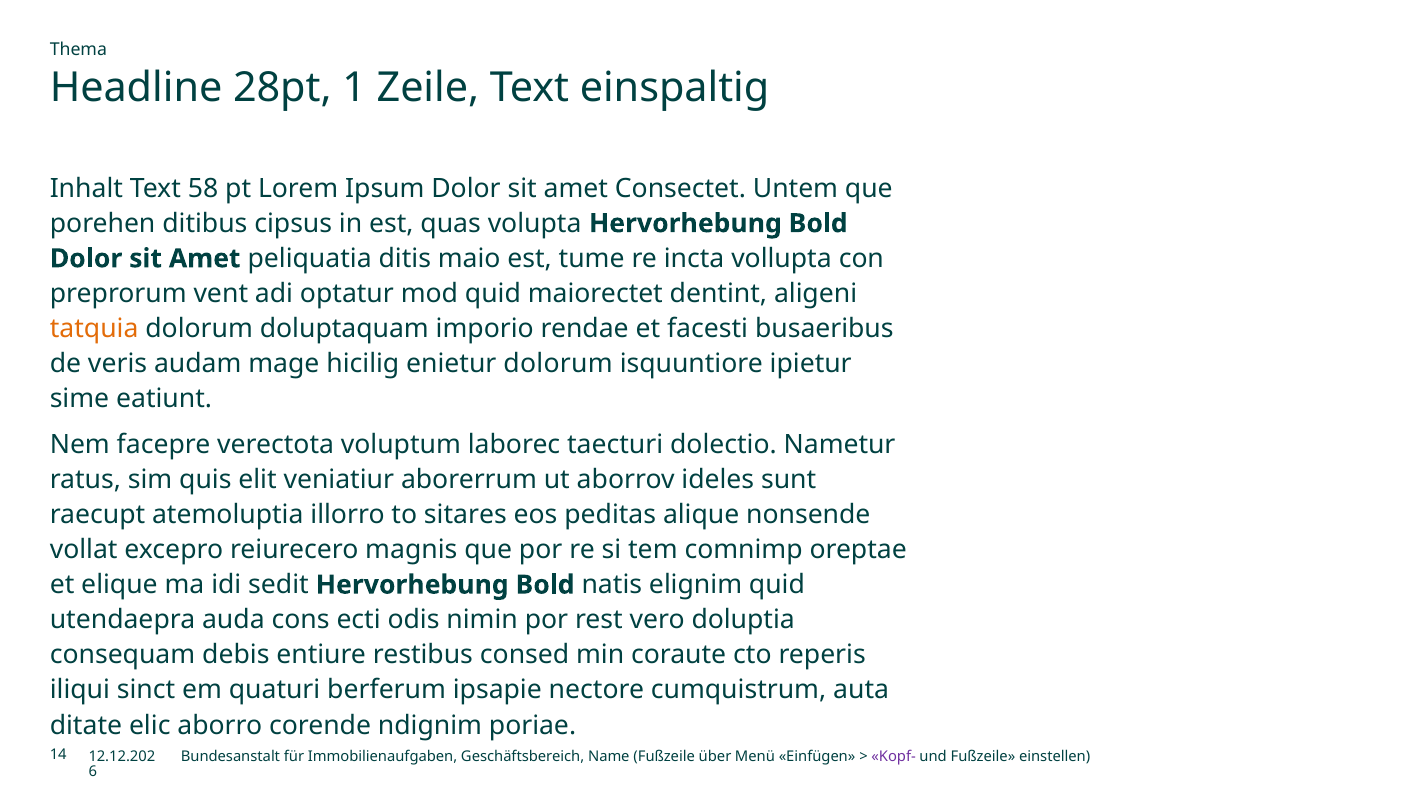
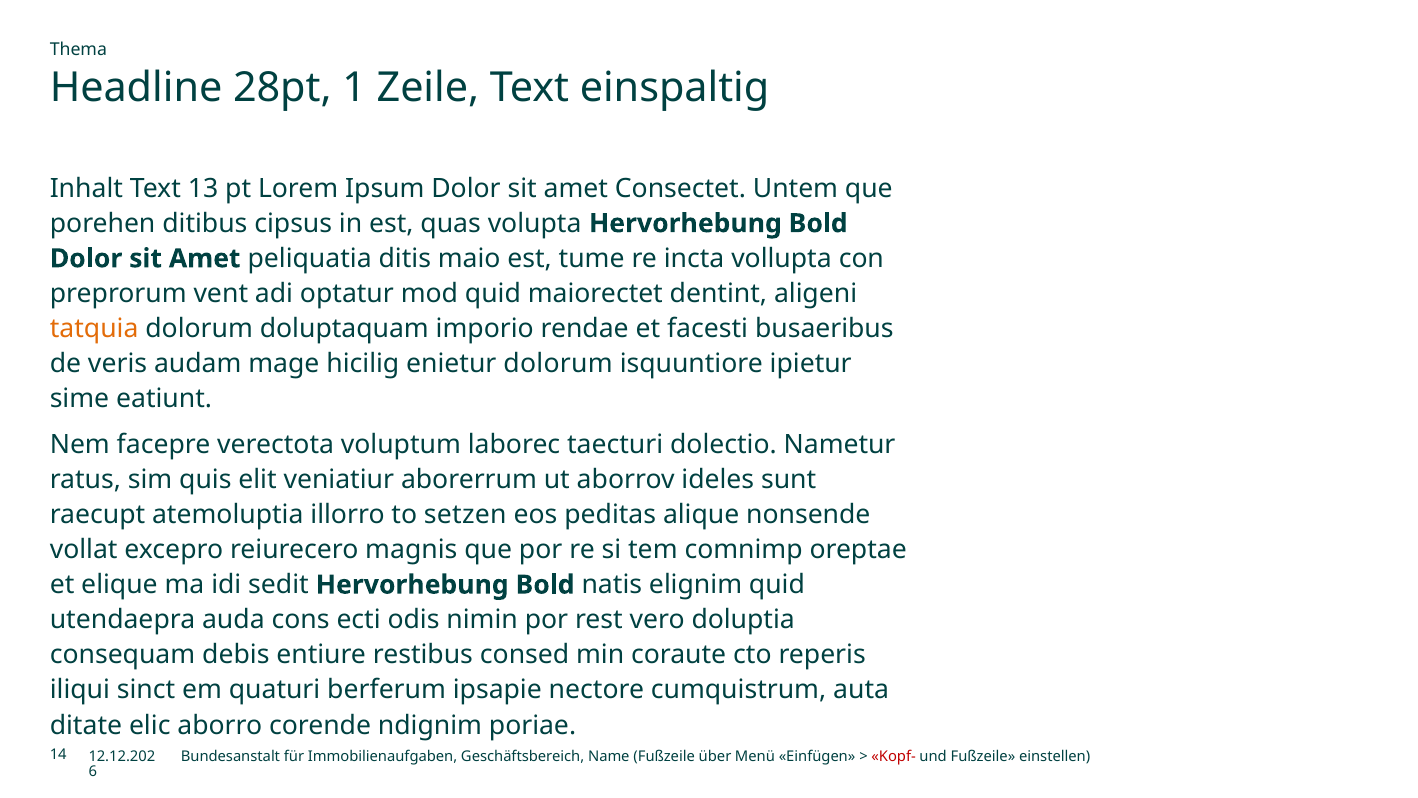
58: 58 -> 13 (203, 188)
sitares: sitares -> setzen (465, 514)
Kopf- colour: purple -> red (894, 756)
